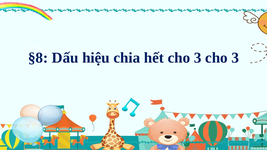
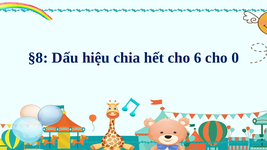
hết cho 3: 3 -> 6 (198, 58)
3: 3 -> 0 (235, 58)
